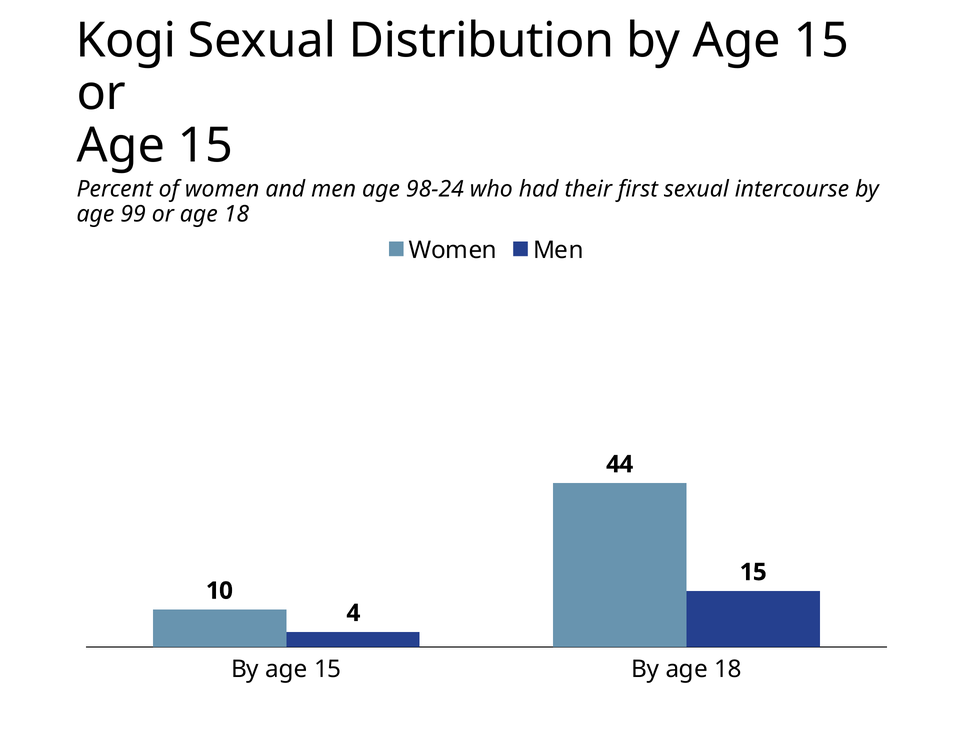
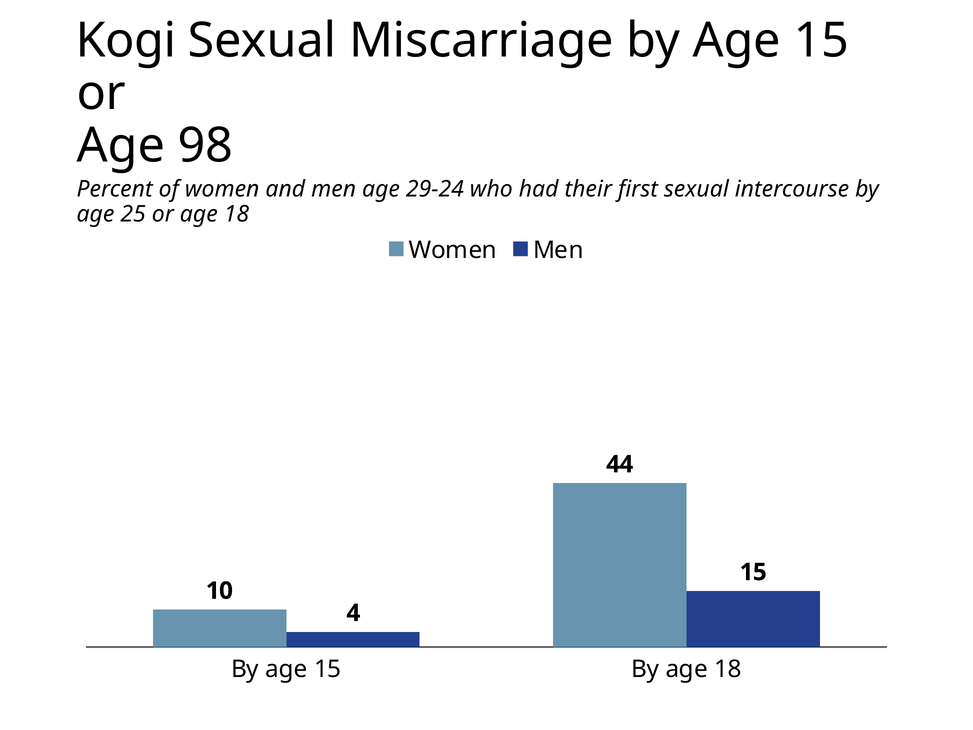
Distribution: Distribution -> Miscarriage (481, 41)
15: 15 -> 98 (205, 146)
98-24: 98-24 -> 29-24 (435, 189)
99: 99 -> 25 (133, 214)
